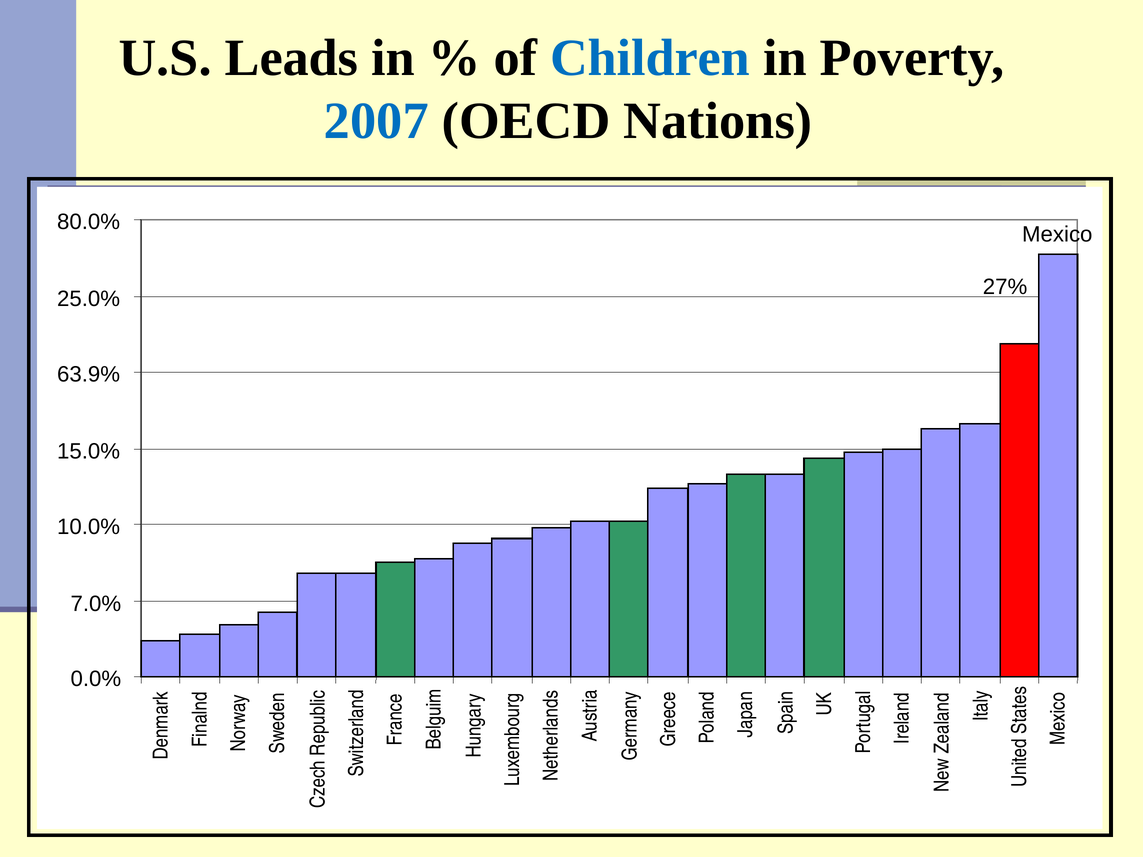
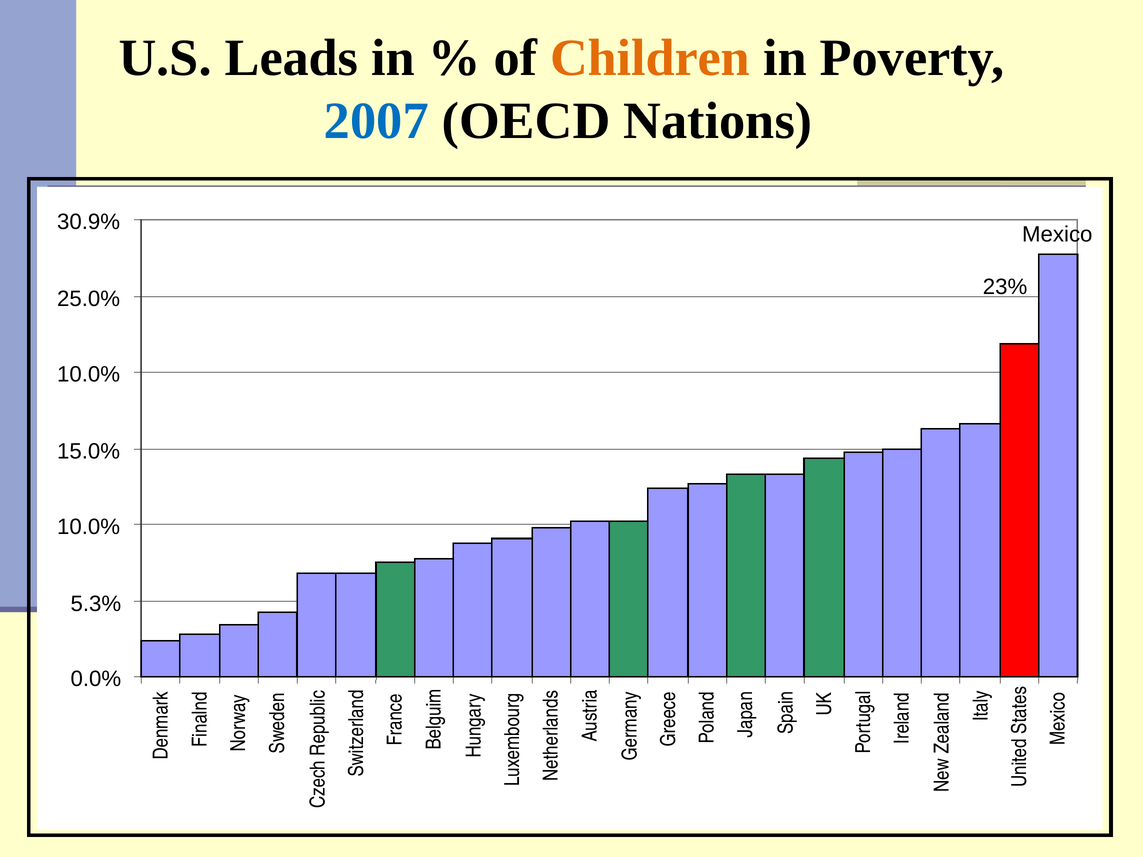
Children colour: blue -> orange (650, 58)
80.0%: 80.0% -> 30.9% (89, 222)
27%: 27% -> 23% (1005, 287)
63.9%: 63.9% -> 10.0% (89, 374)
7.0%: 7.0% -> 5.3% (96, 604)
